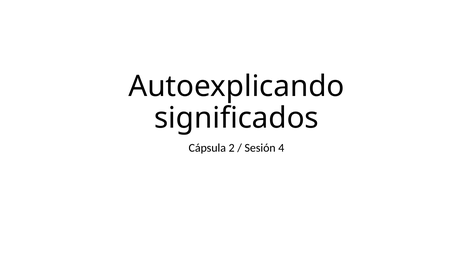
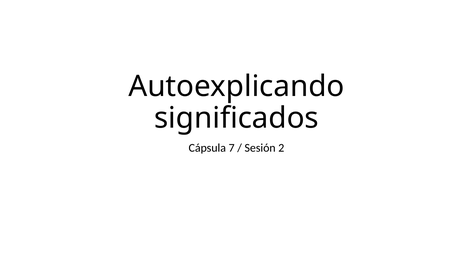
2: 2 -> 7 (232, 148)
4: 4 -> 2 (281, 148)
